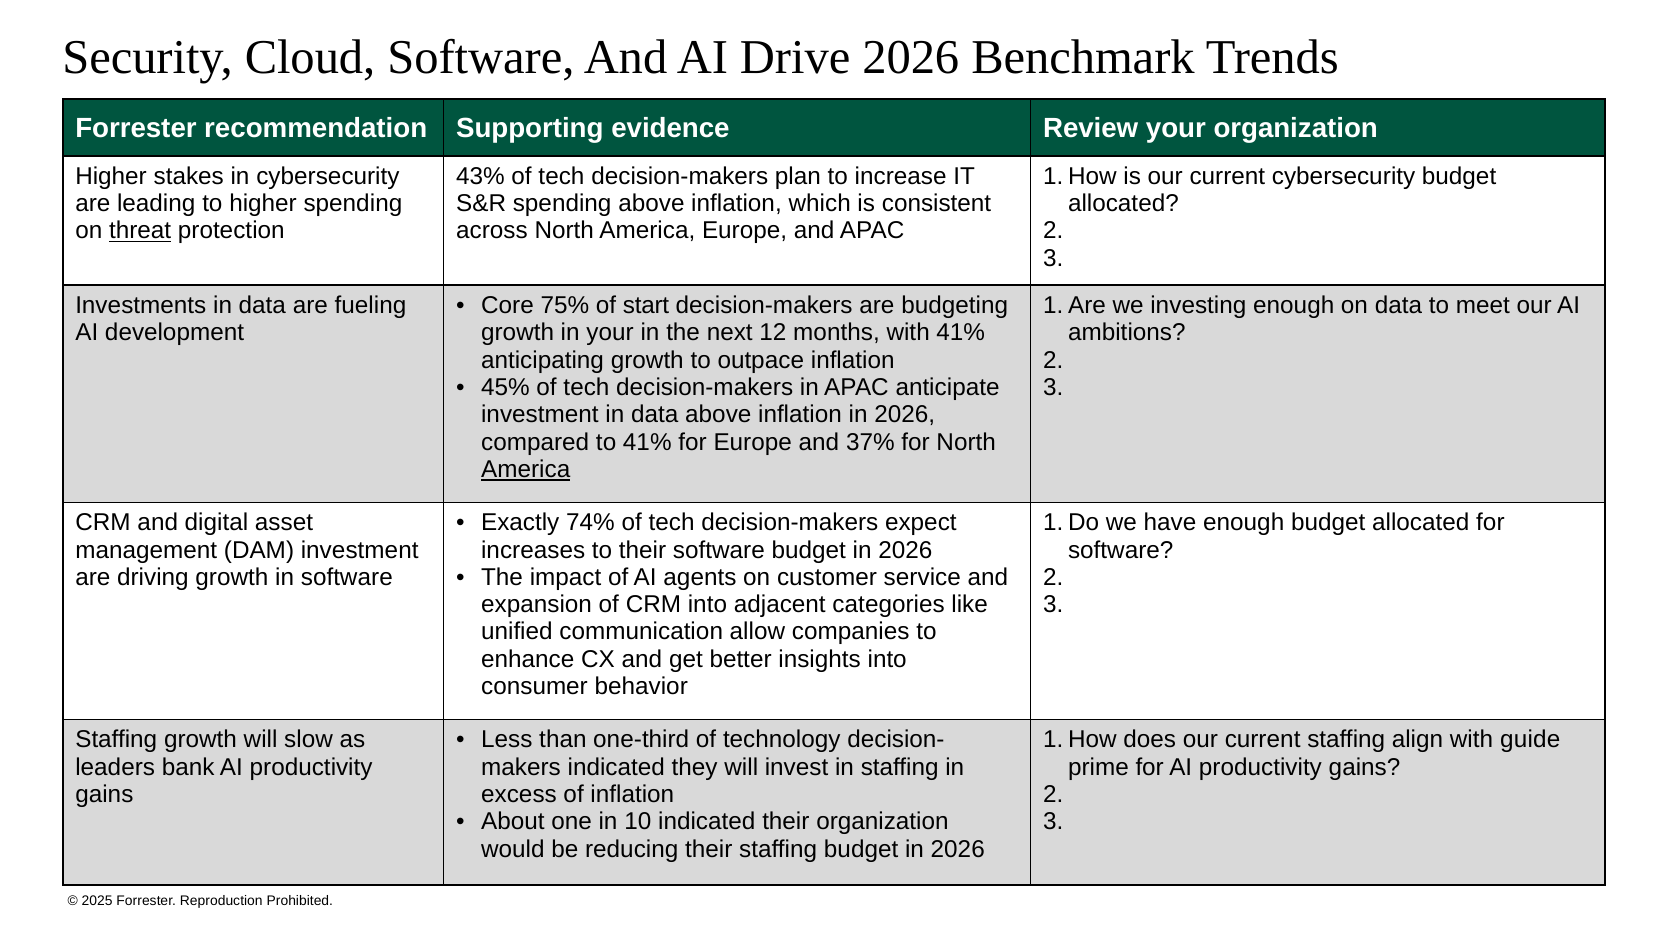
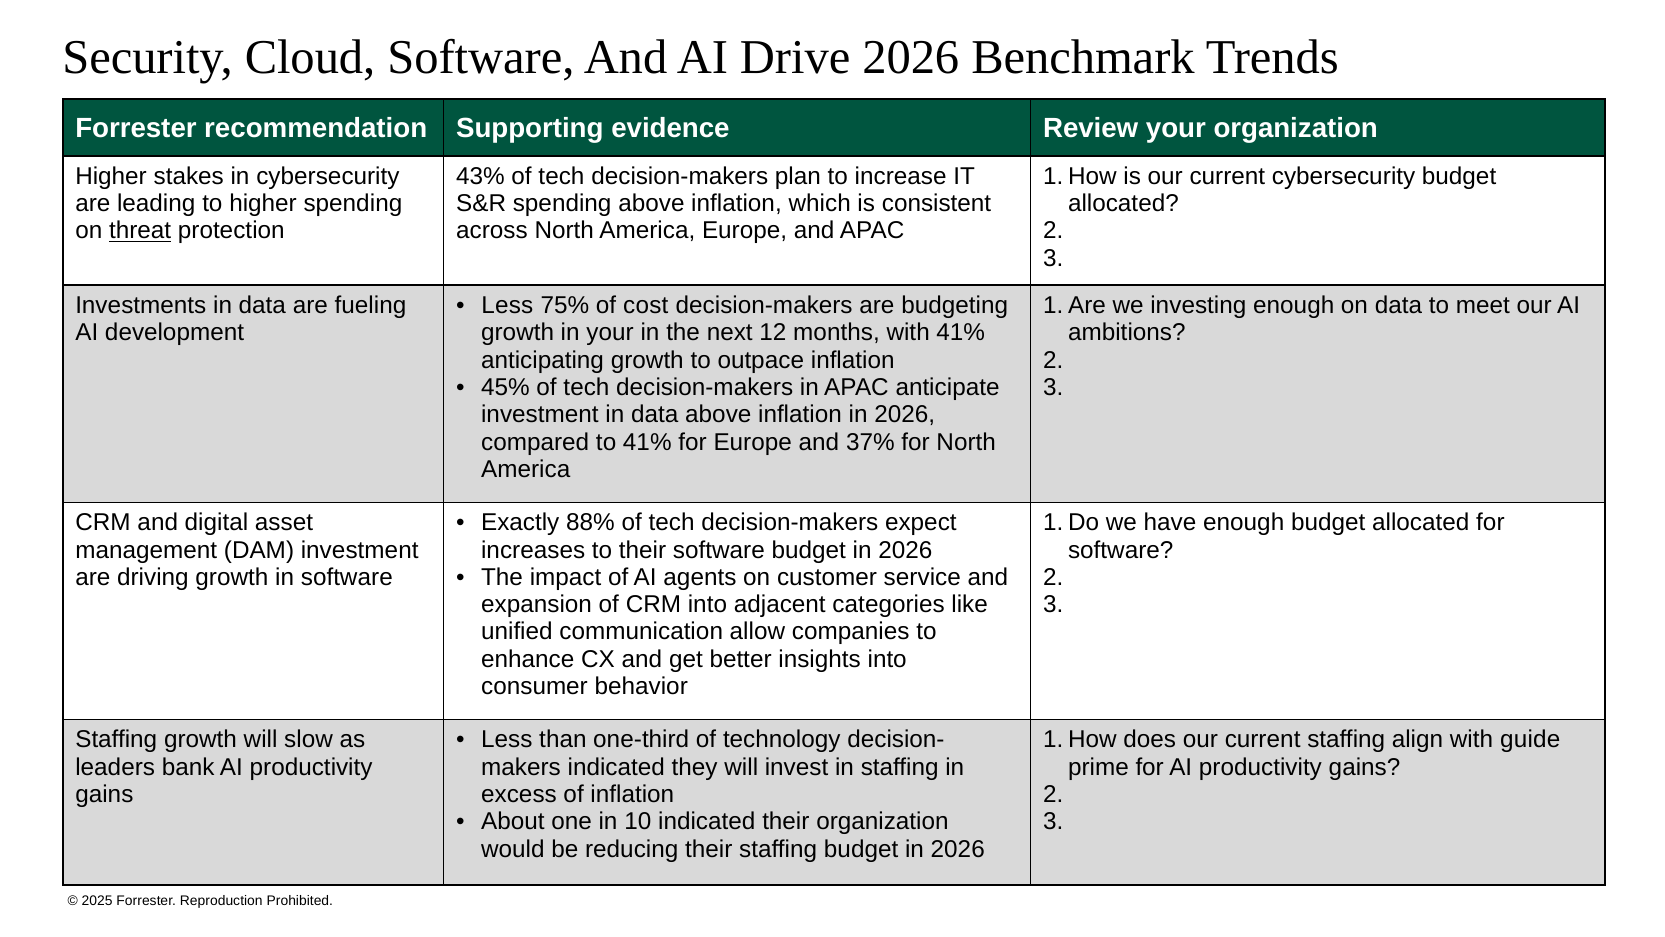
Core: Core -> Less (507, 305)
start: start -> cost (646, 305)
America underline: present -> none (526, 469)
74%: 74% -> 88% (590, 522)
